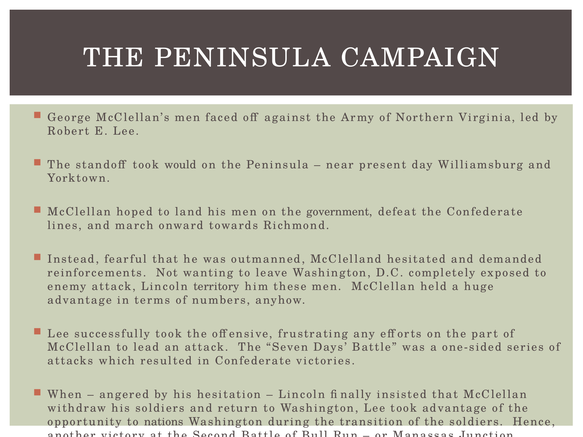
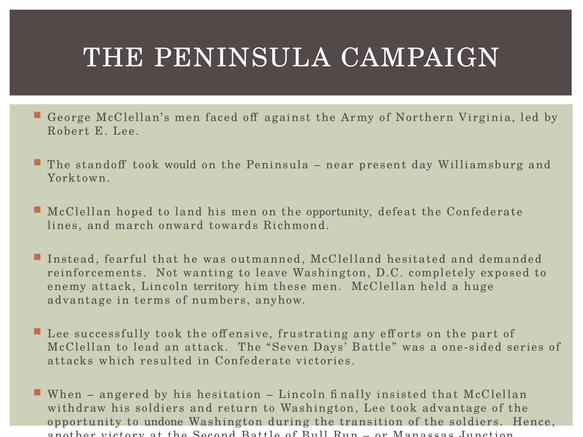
on the government: government -> opportunity (340, 212)
nations: nations -> undone (164, 422)
